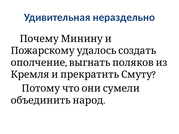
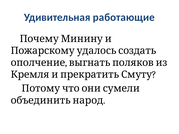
нераздельно: нераздельно -> работающие (124, 17)
